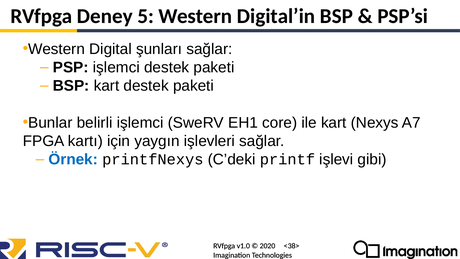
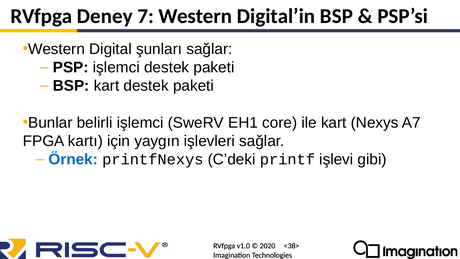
5: 5 -> 7 (146, 16)
